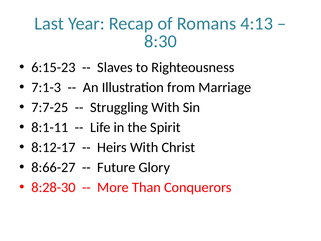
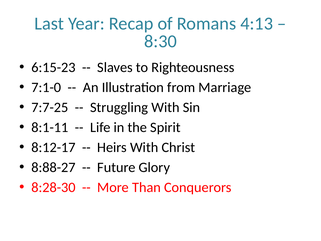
7:1-3: 7:1-3 -> 7:1-0 (46, 87)
8:66-27: 8:66-27 -> 8:88-27 (53, 167)
